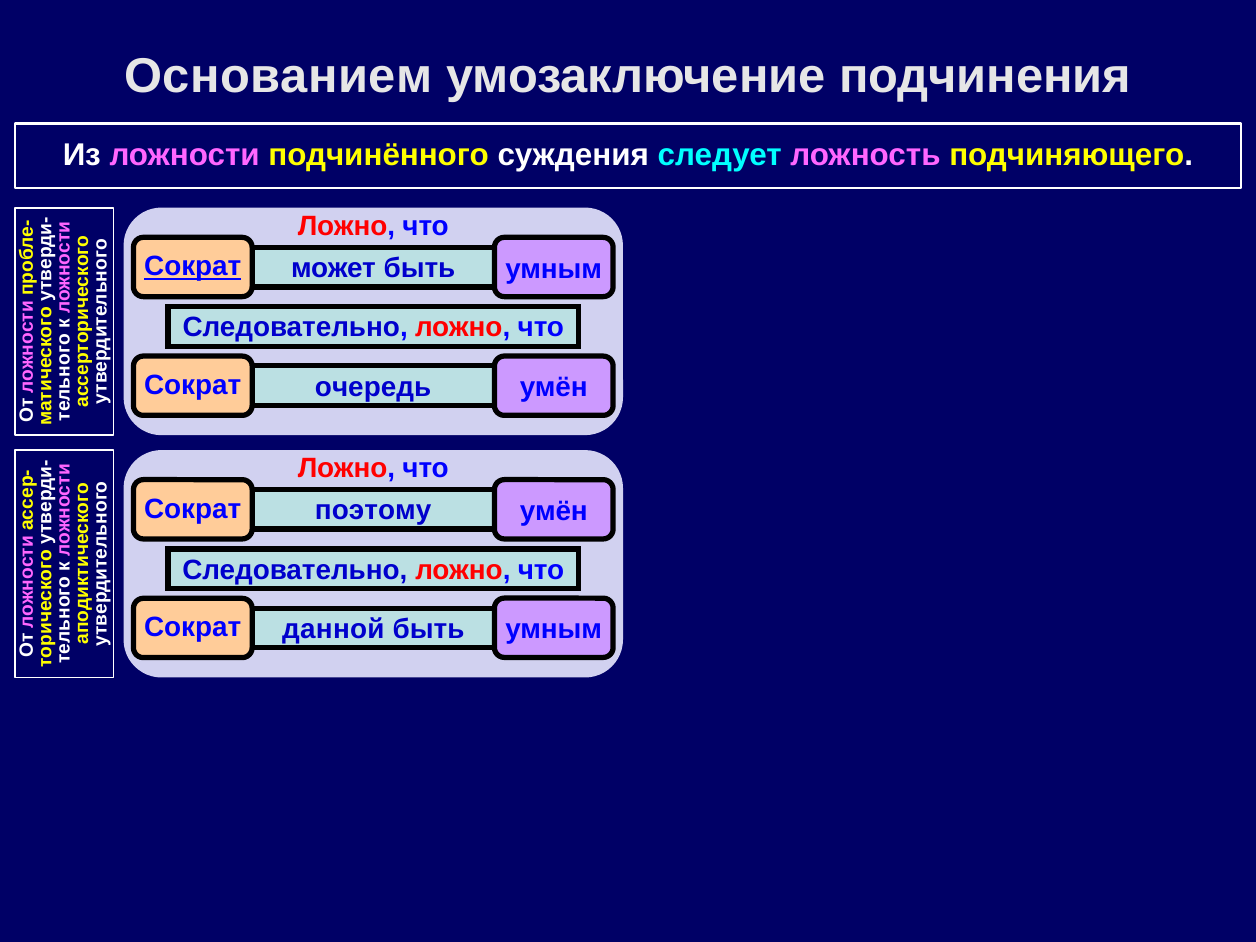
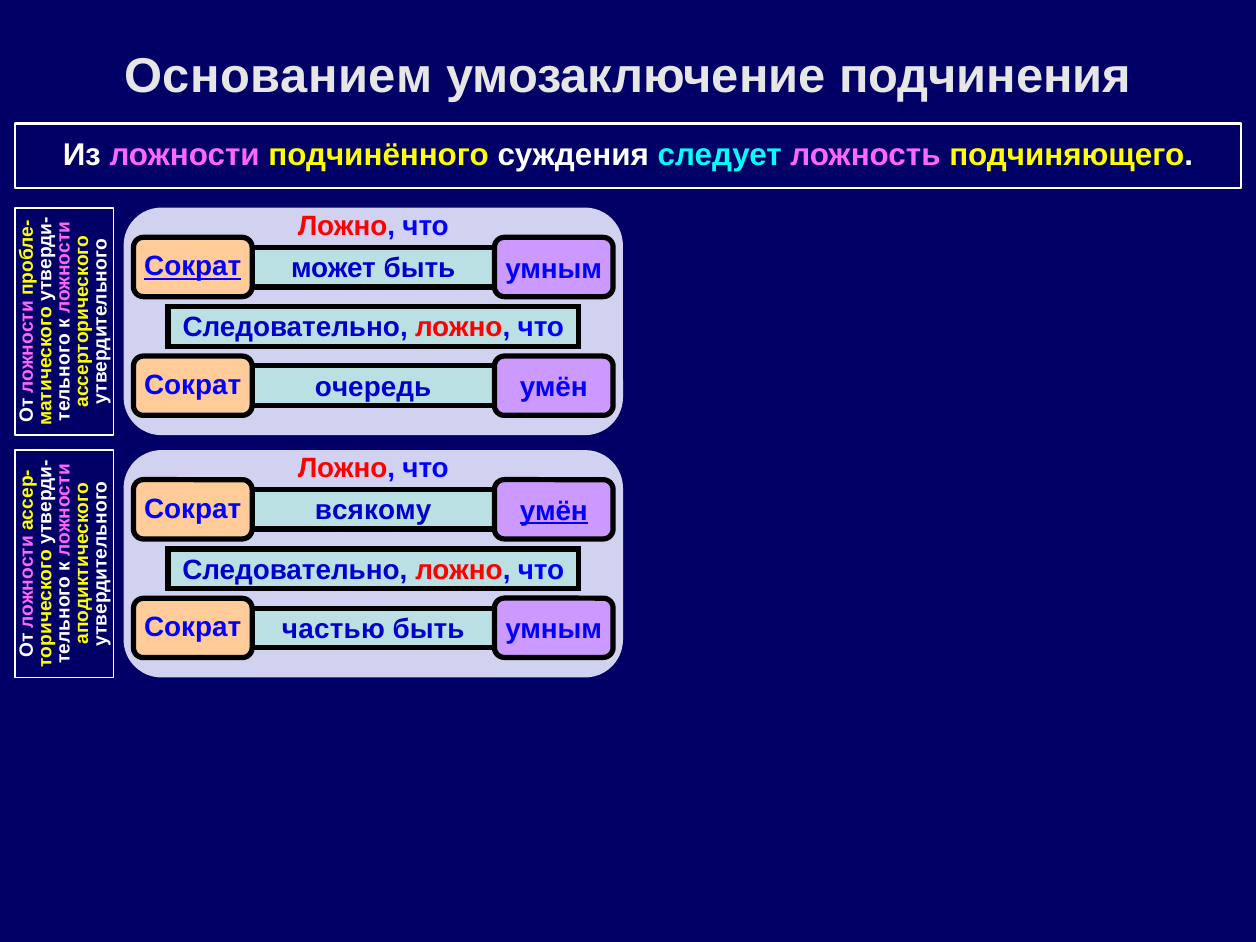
поэтому: поэтому -> всякому (373, 511)
умён underline: none -> present (554, 511)
данной: данной -> частью (333, 629)
